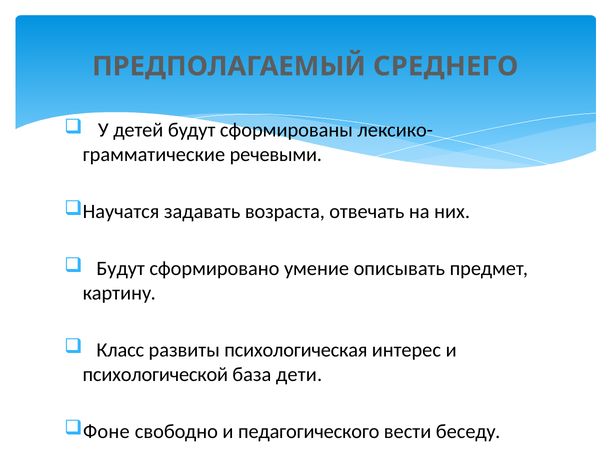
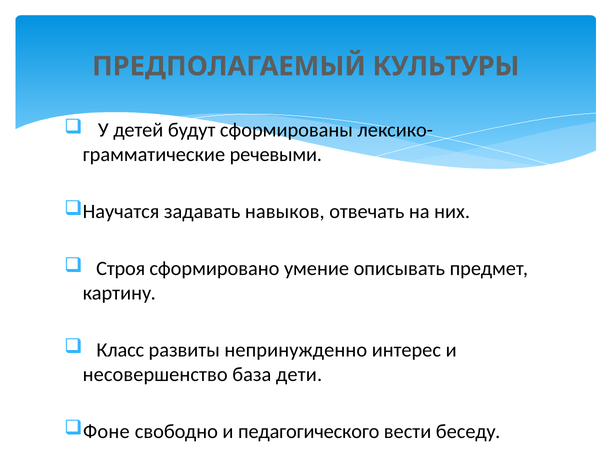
СРЕДНЕГО: СРЕДНЕГО -> КУЛЬТУРЫ (446, 66)
возраста: возраста -> навыков (285, 212)
Будут: Будут -> Строя (121, 269)
психологическая: психологическая -> непринужденно (296, 350)
психологической: психологической -> несовершенство (155, 375)
